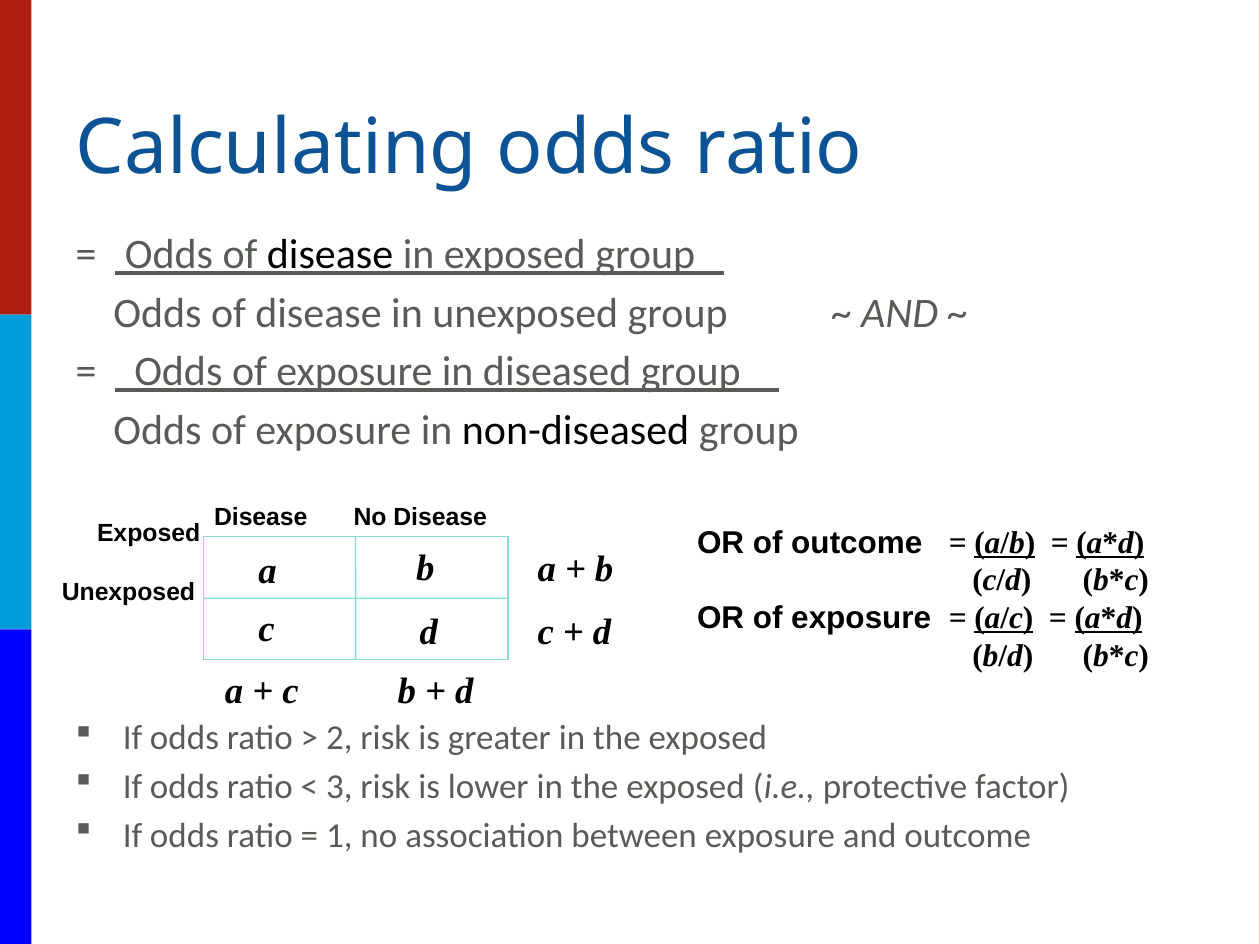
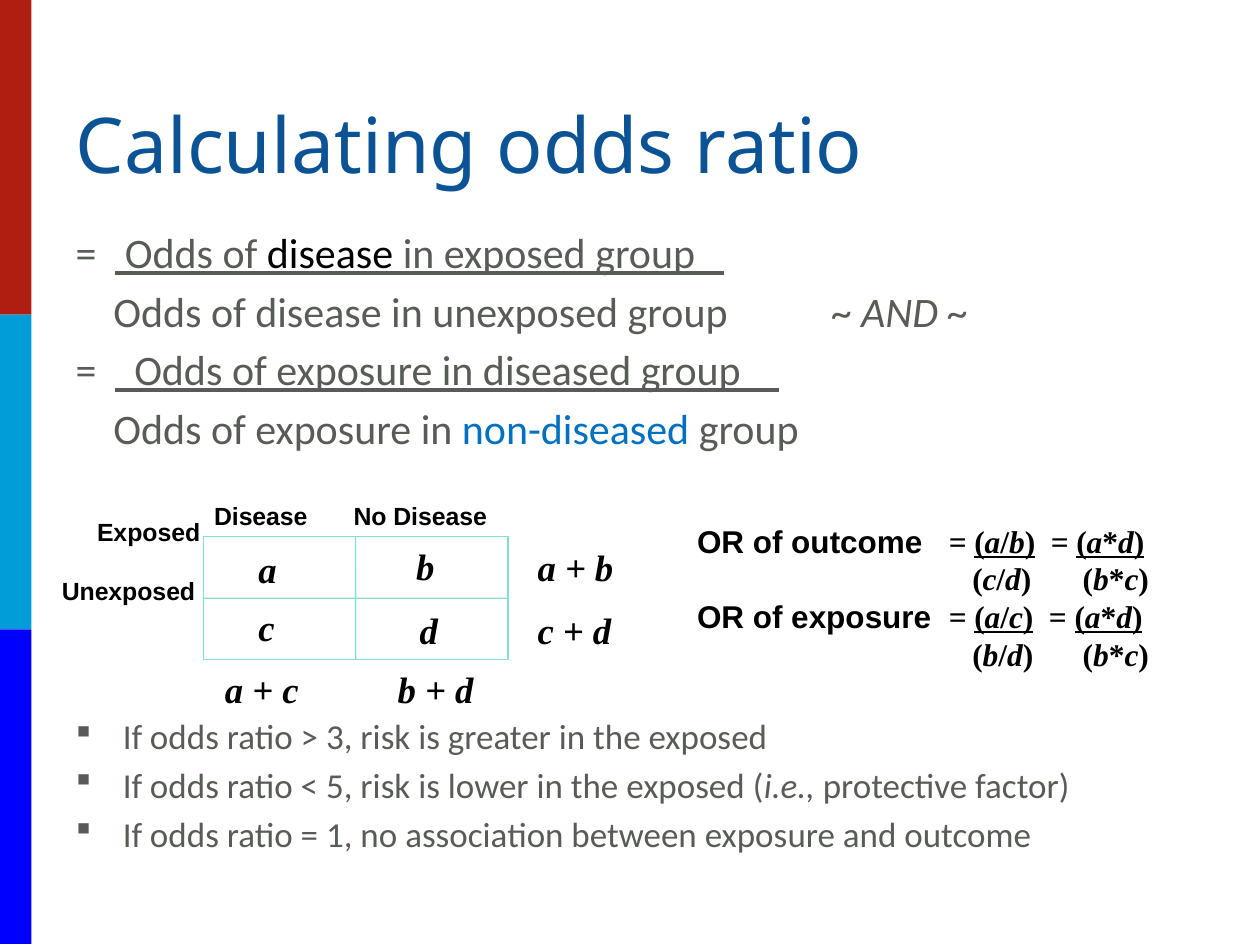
non-diseased colour: black -> blue (576, 431)
2: 2 -> 3 (339, 738)
3: 3 -> 5 (339, 787)
